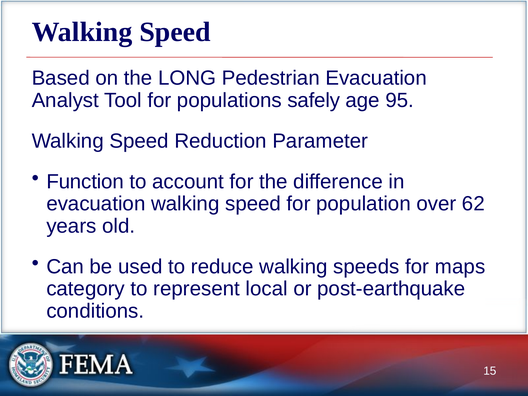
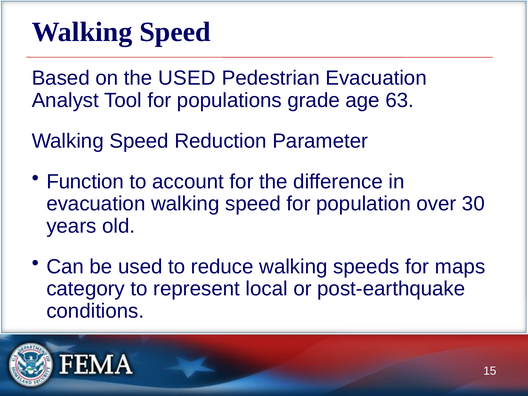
the LONG: LONG -> USED (187, 78)
safely: safely -> grade (314, 100)
95: 95 -> 63 (400, 100)
62: 62 -> 30 (473, 204)
